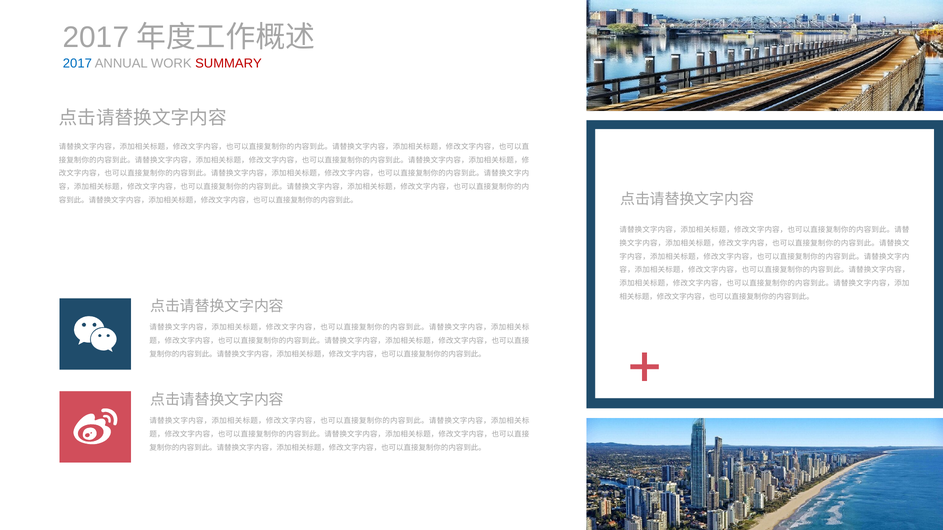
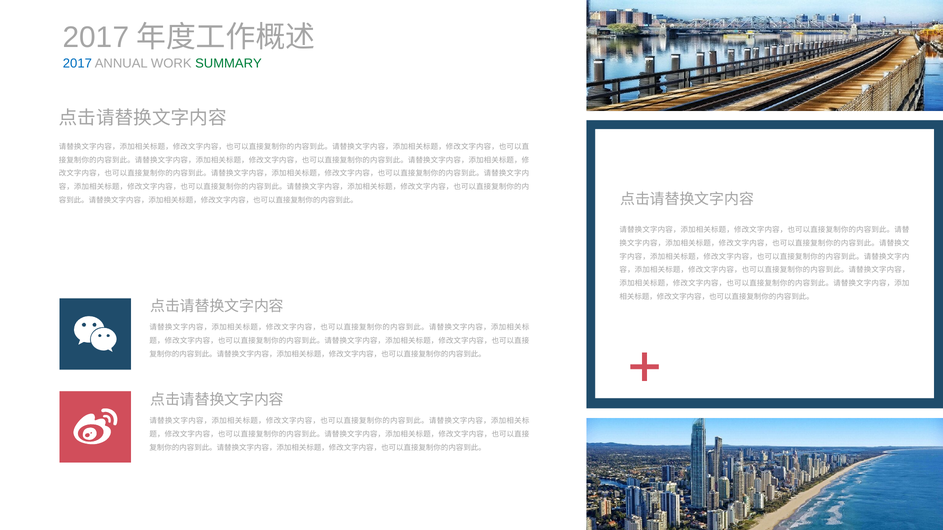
SUMMARY colour: red -> green (228, 63)
